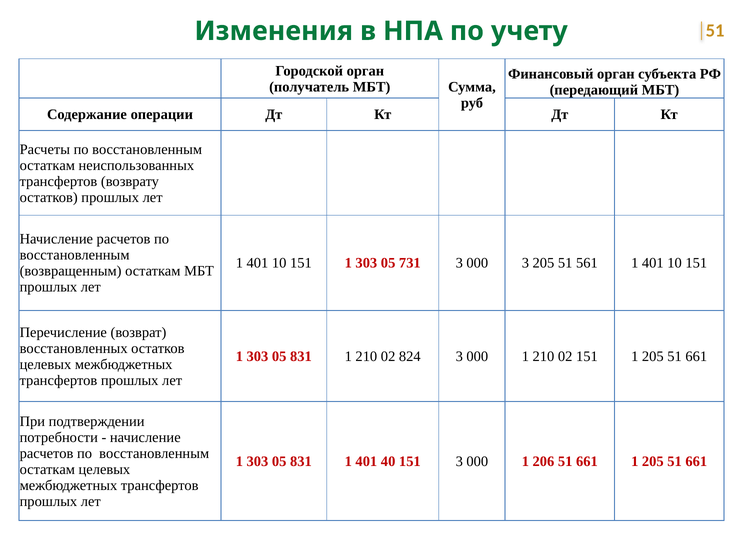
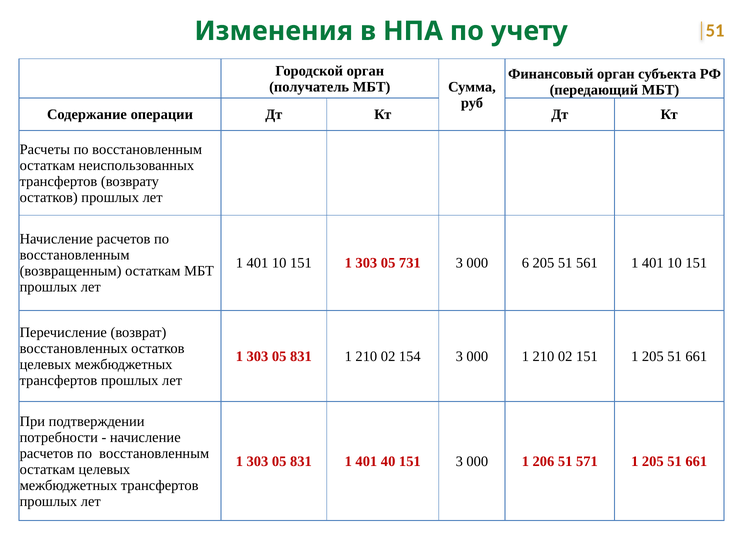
000 3: 3 -> 6 (525, 263)
824: 824 -> 154 (410, 356)
206 51 661: 661 -> 571 (587, 461)
